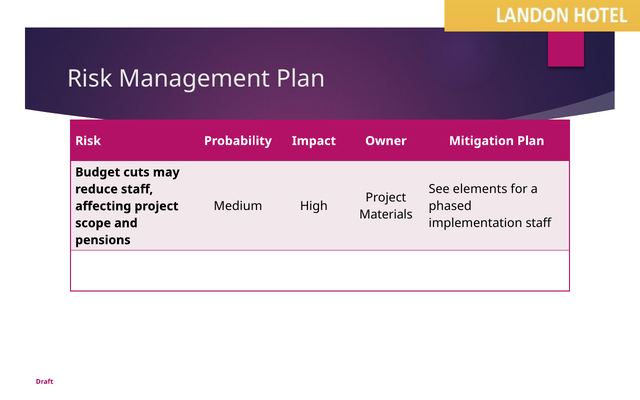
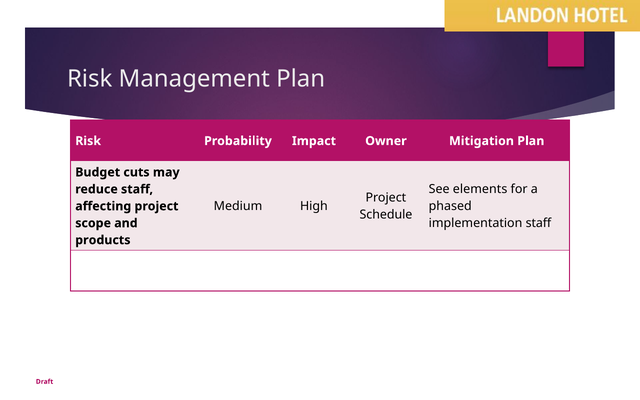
Materials: Materials -> Schedule (386, 215)
pensions: pensions -> products (103, 240)
